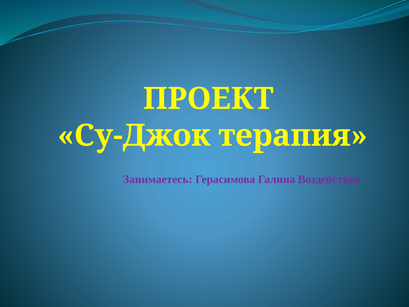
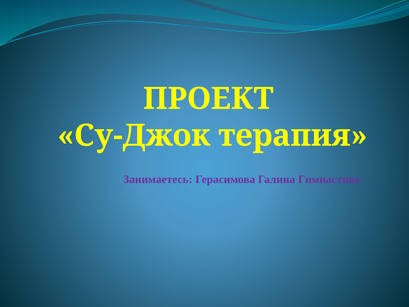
Воздействие: Воздействие -> Гимнастике (329, 179)
